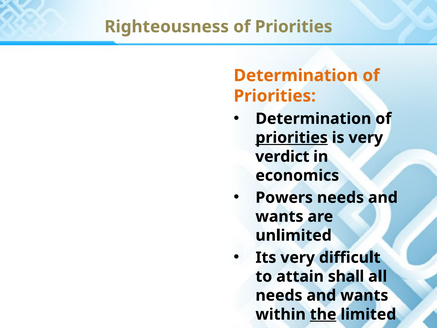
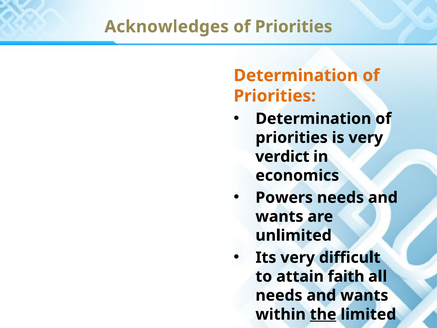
Righteousness: Righteousness -> Acknowledges (167, 27)
priorities underline: present -> none (292, 138)
shall: shall -> faith (346, 276)
